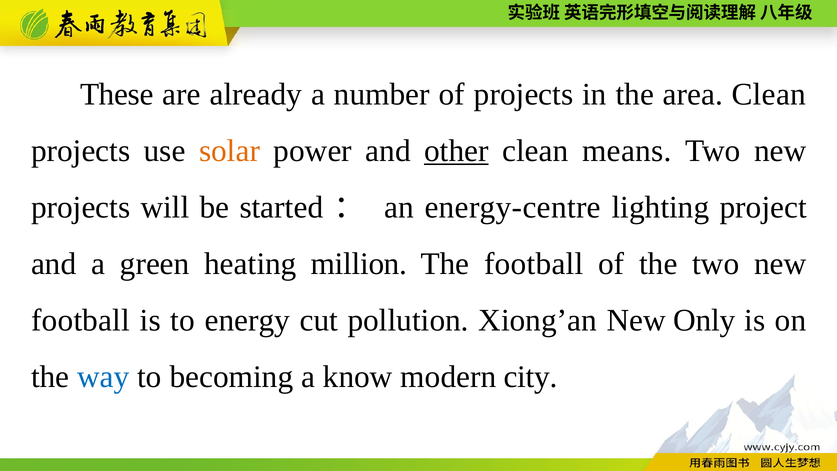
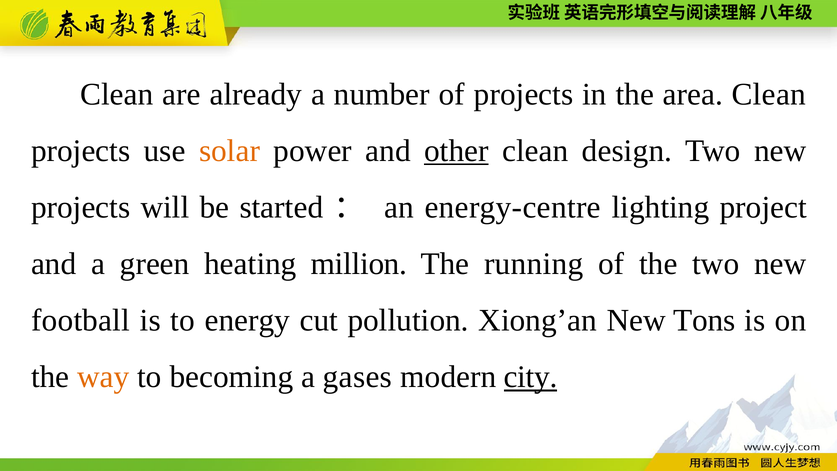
These: These -> Clean (117, 94)
means: means -> design (627, 151)
The football: football -> running (534, 264)
Only: Only -> Tons (704, 320)
way colour: blue -> orange (103, 377)
know: know -> gases (358, 377)
city underline: none -> present (531, 377)
